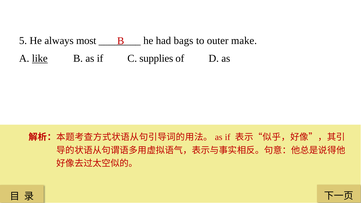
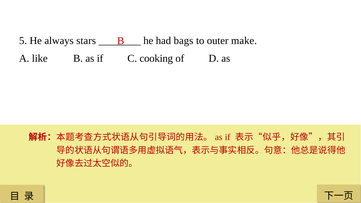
most: most -> stars (86, 41)
like underline: present -> none (40, 58)
supplies: supplies -> cooking (156, 58)
